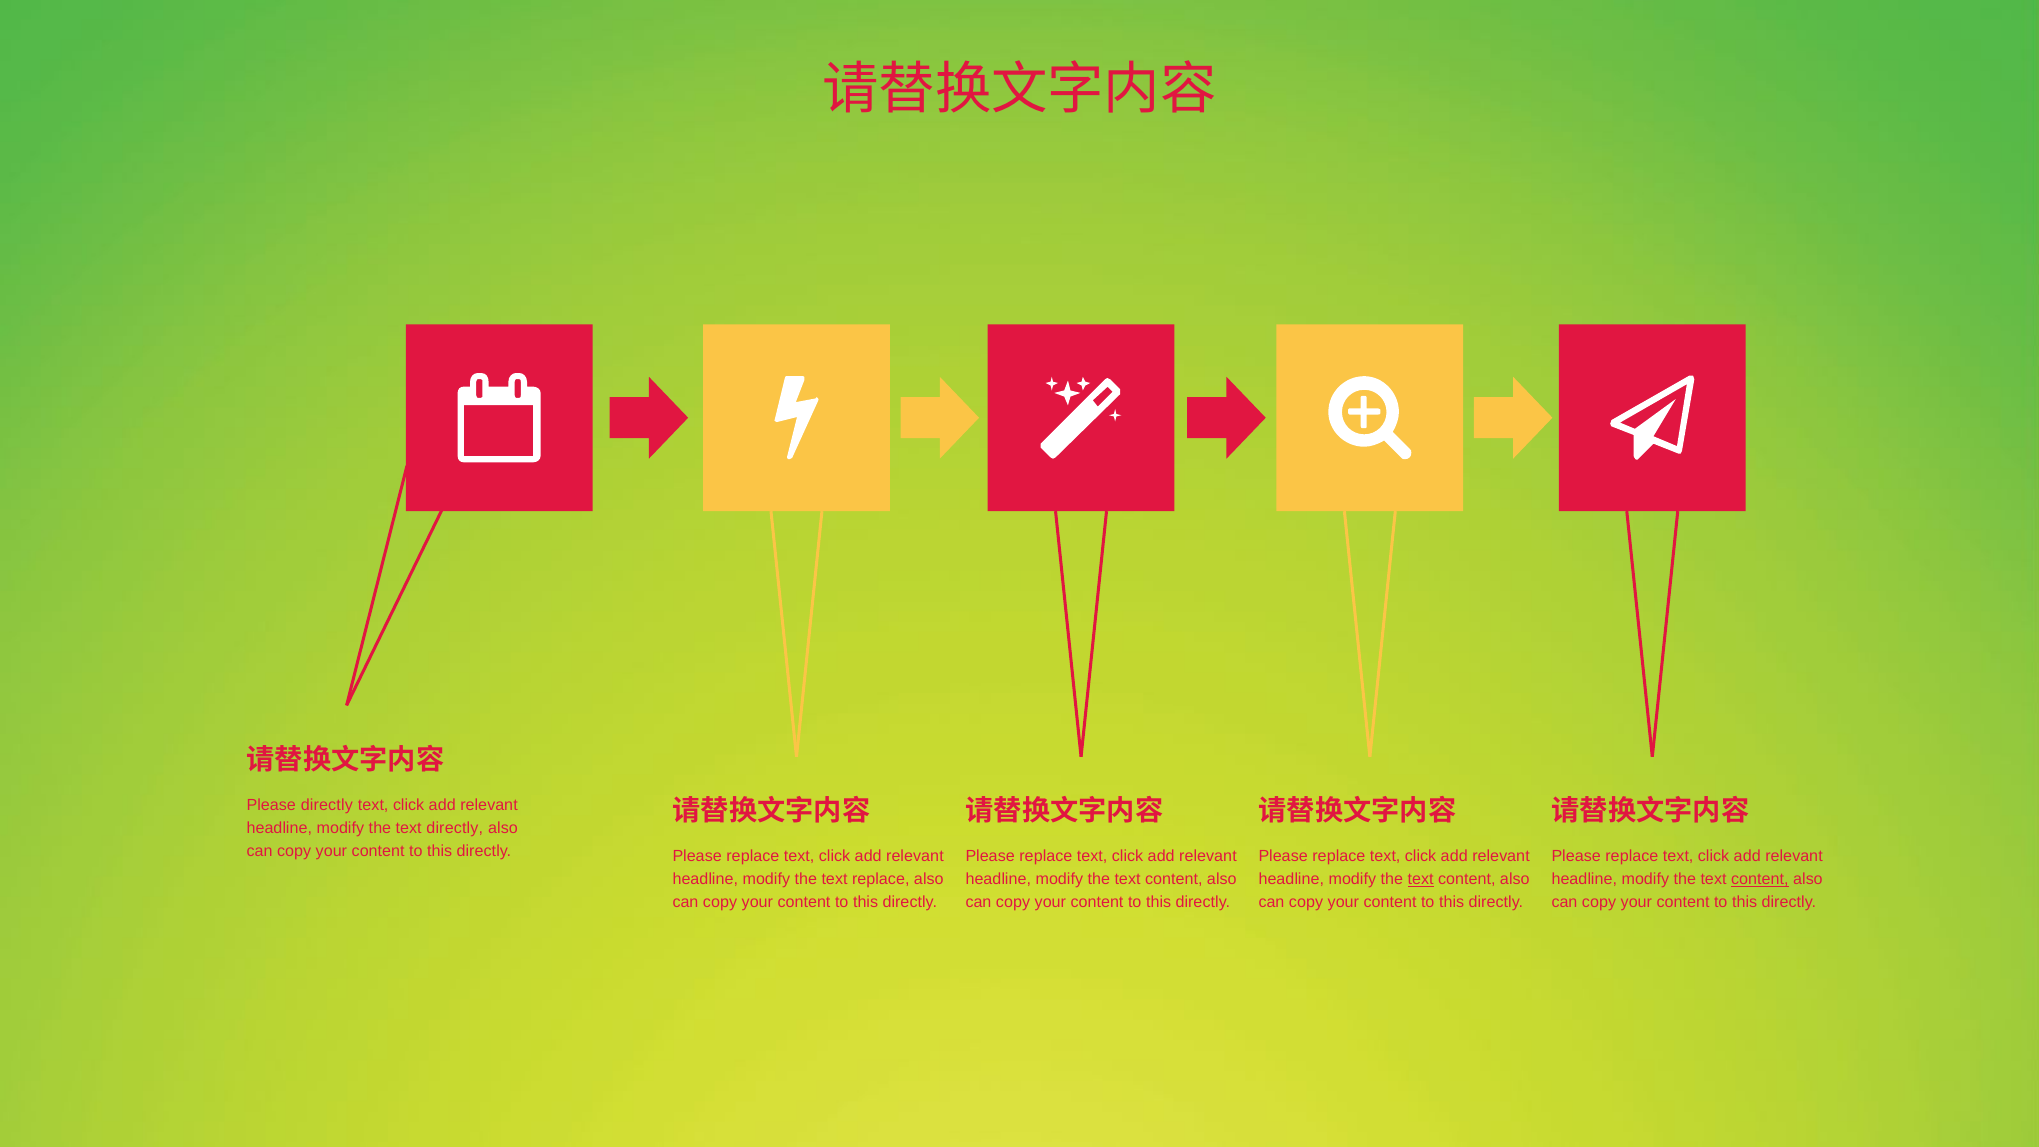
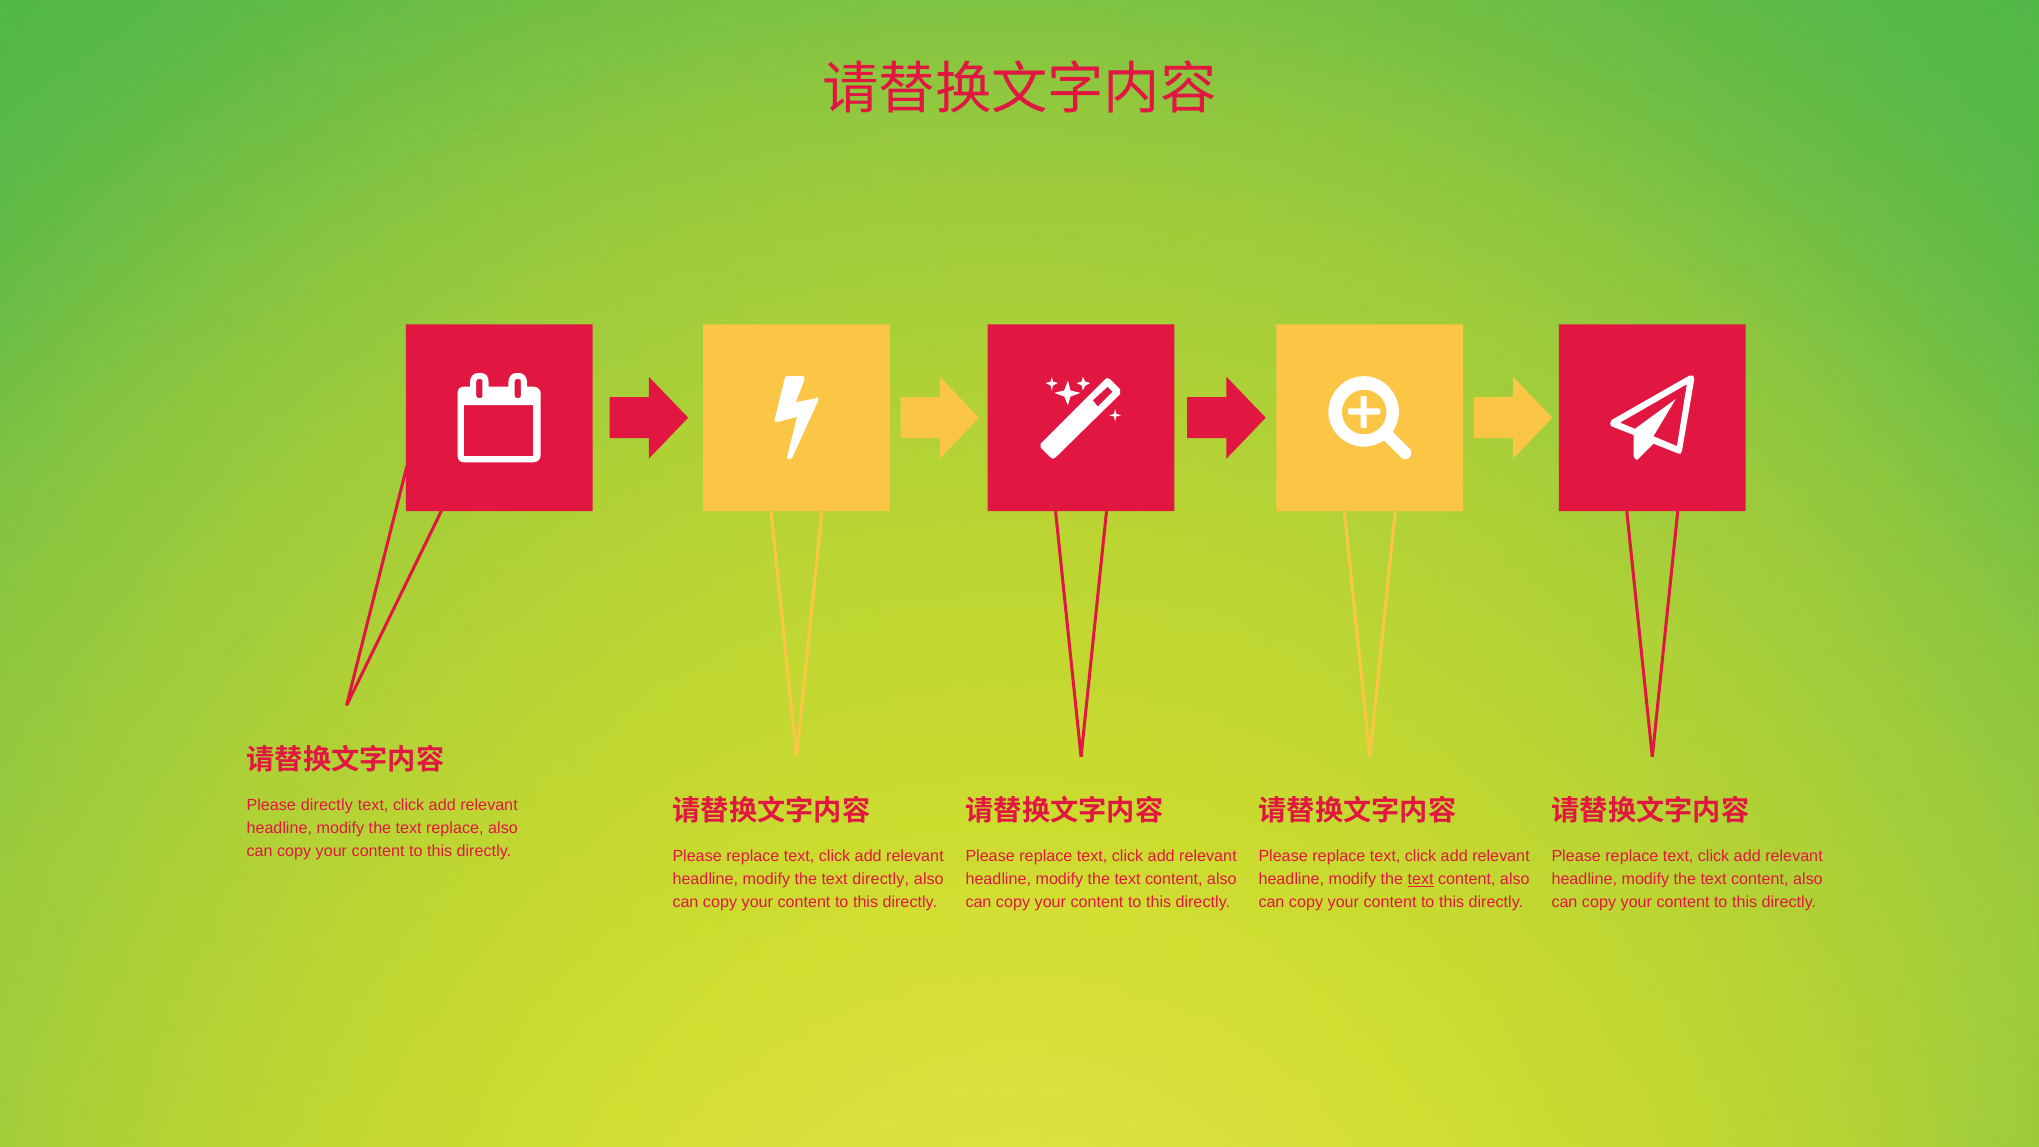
text directly: directly -> replace (455, 828)
text replace: replace -> directly (881, 879)
content underline: present -> none (1760, 879)
